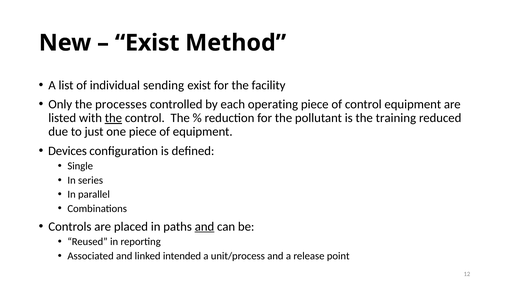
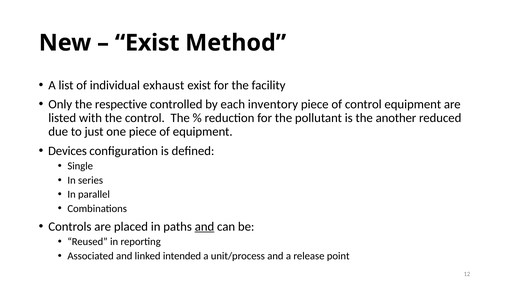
sending: sending -> exhaust (164, 85)
processes: processes -> respective (121, 104)
operating: operating -> inventory (273, 104)
the underline: present -> none (113, 118)
training: training -> another (396, 118)
